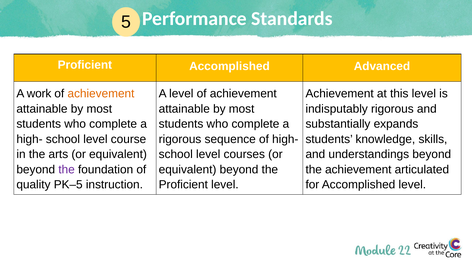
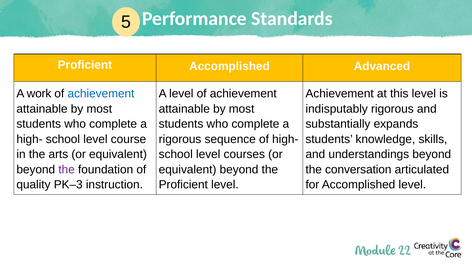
achievement colour: orange -> blue (101, 94)
the achievement: achievement -> conversation (358, 169)
PK–5: PK–5 -> PK–3 (68, 184)
